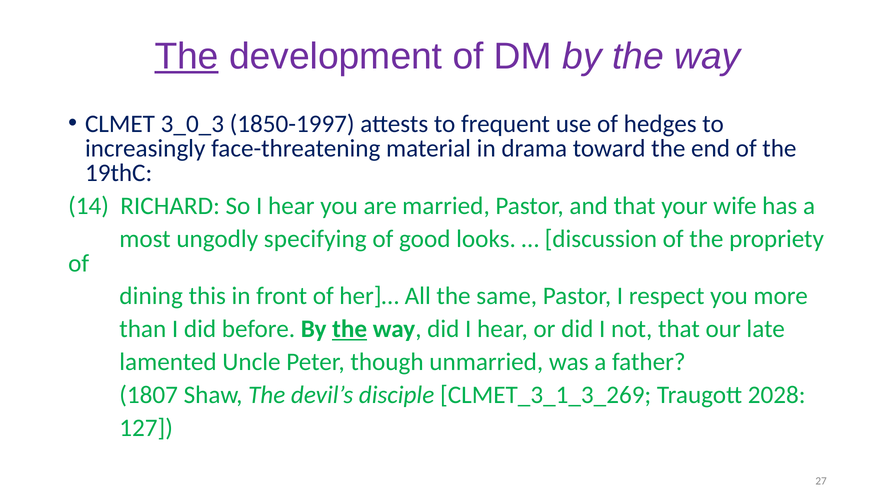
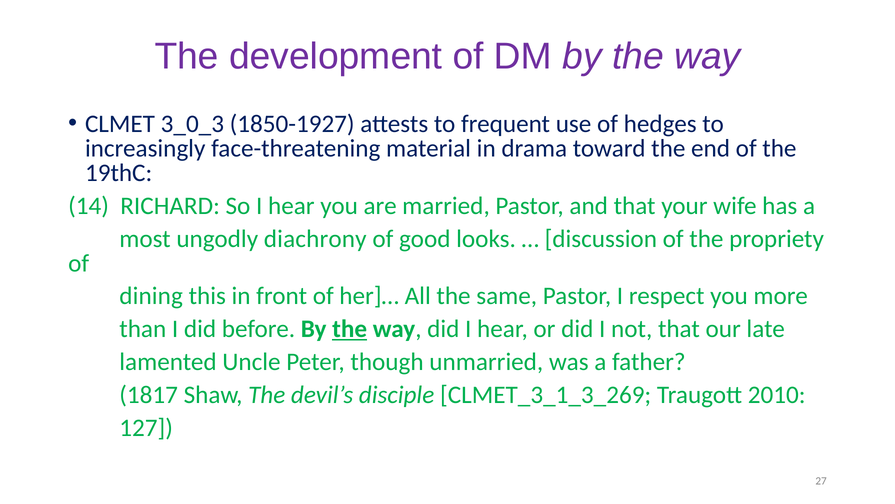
The underline: present -> none (187, 56)
1850-1997: 1850-1997 -> 1850-1927 (292, 124)
specifying: specifying -> diachrony (315, 238)
1807: 1807 -> 1817 (149, 394)
2028: 2028 -> 2010 (777, 394)
